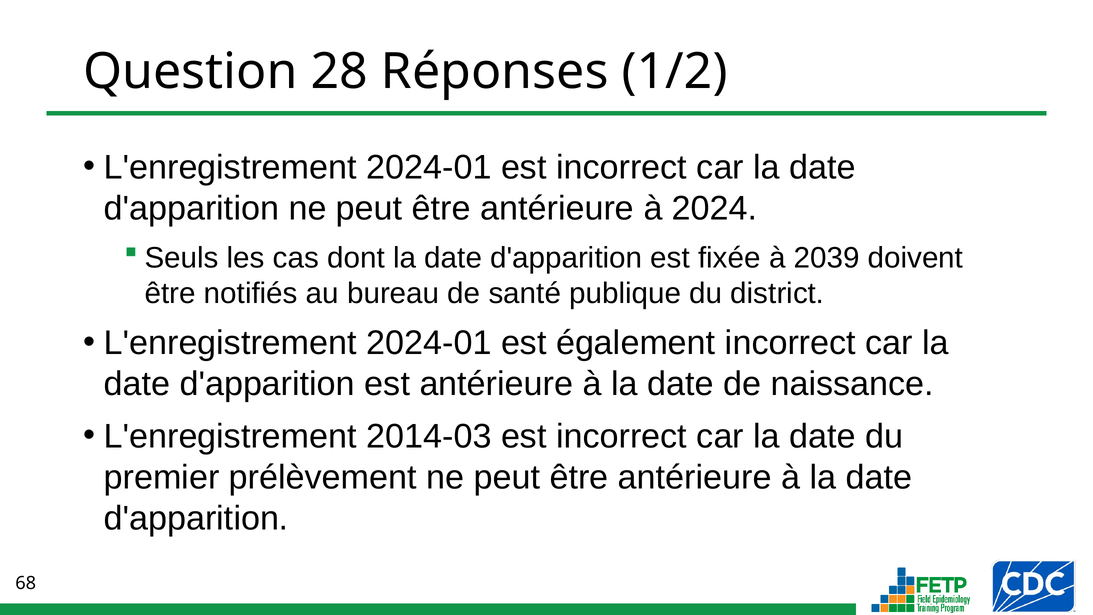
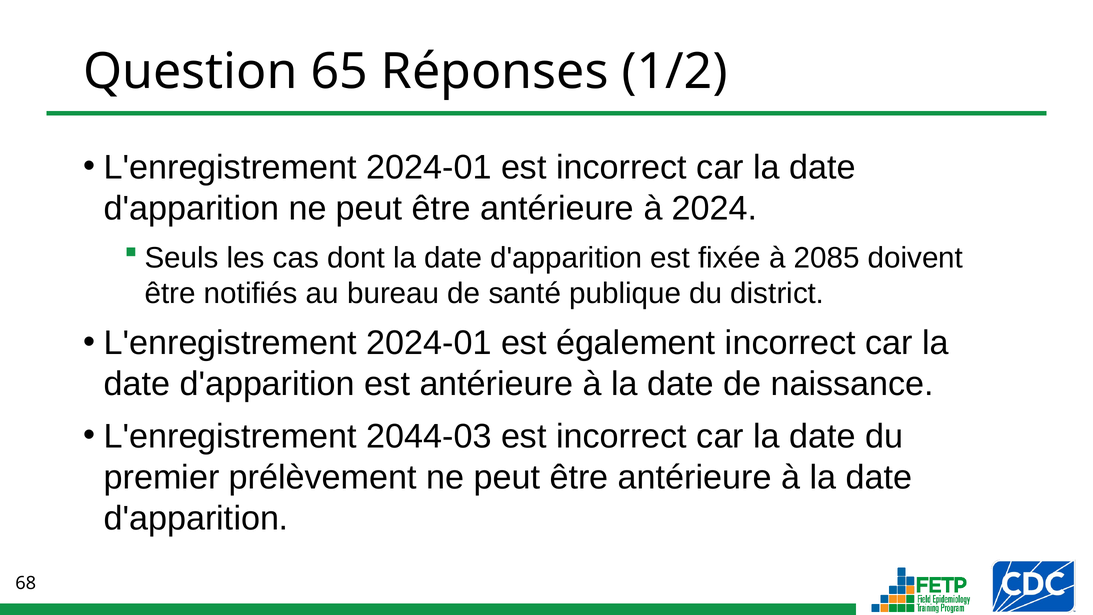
28: 28 -> 65 (339, 72)
2039: 2039 -> 2085 (827, 258)
2014-03: 2014-03 -> 2044-03 (429, 436)
